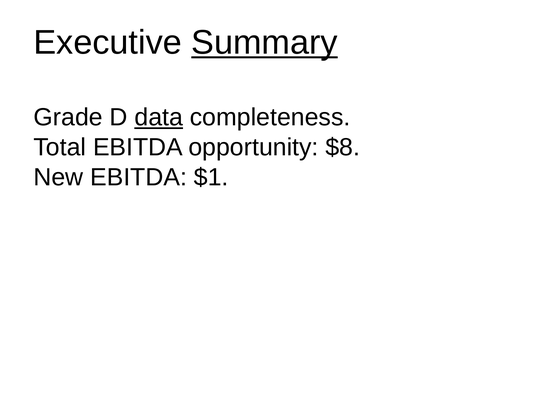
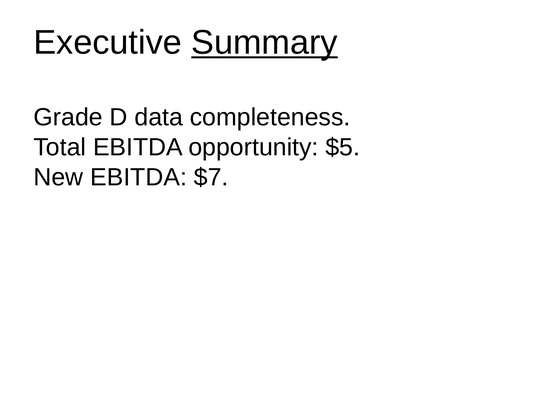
data underline: present -> none (159, 117)
$8: $8 -> $5 (343, 147)
$1: $1 -> $7 (211, 177)
